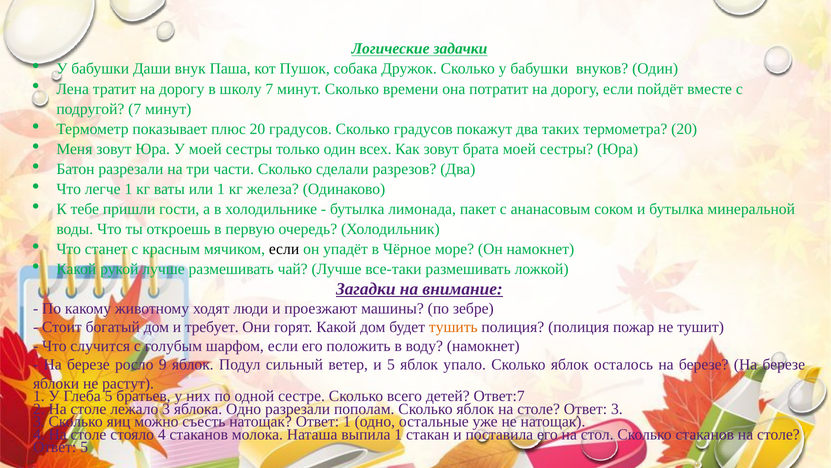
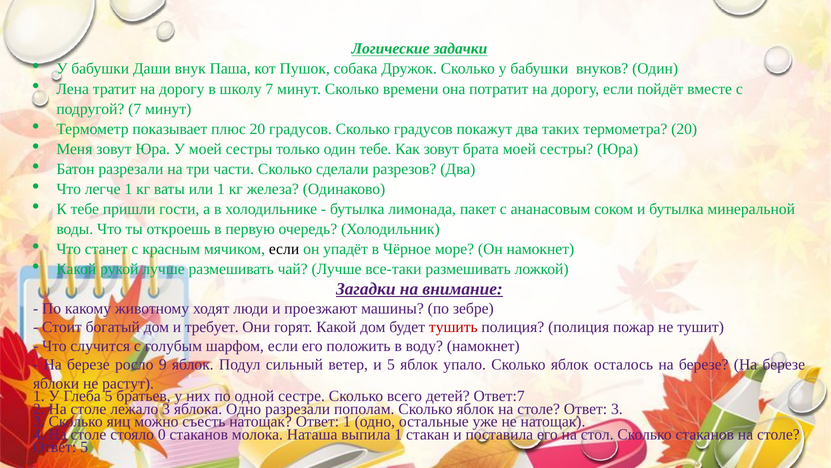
один всех: всех -> тебе (375, 149)
тушить colour: orange -> red (453, 327)
стояло 4: 4 -> 0 (162, 434)
